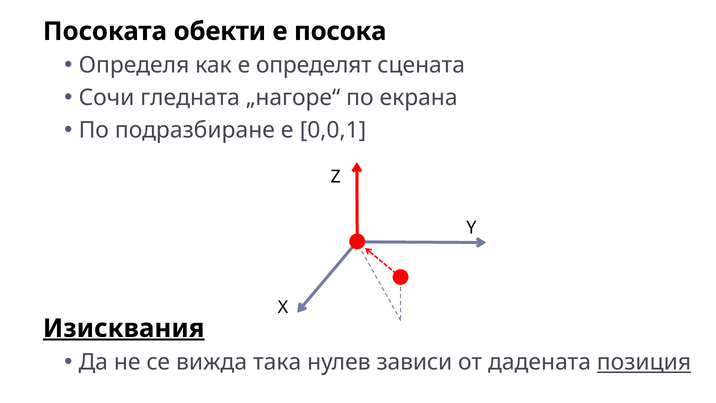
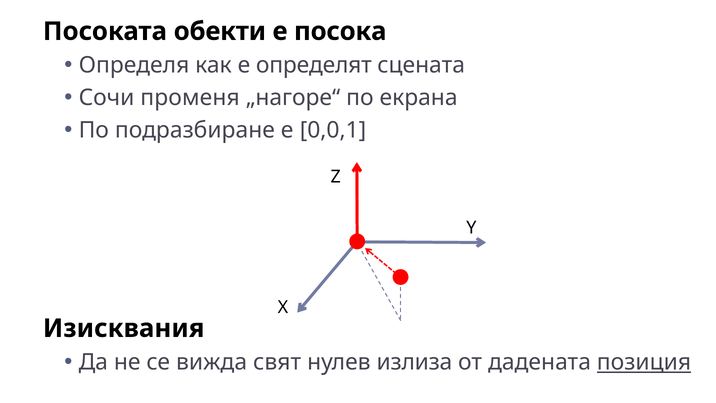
гледната: гледната -> променя (190, 98)
Изисквания underline: present -> none (124, 328)
така: така -> свят (277, 362)
зависи: зависи -> излиза (414, 362)
